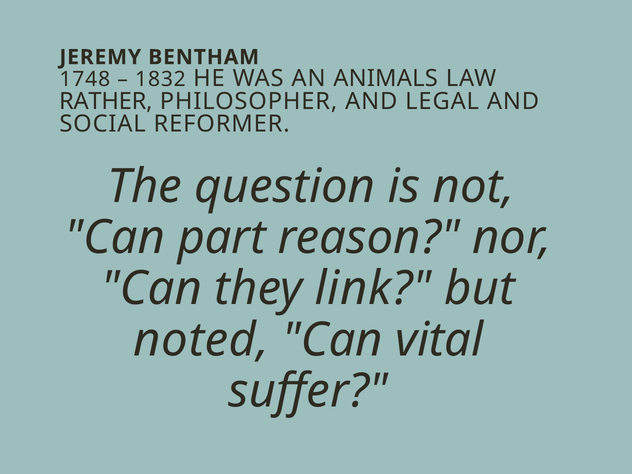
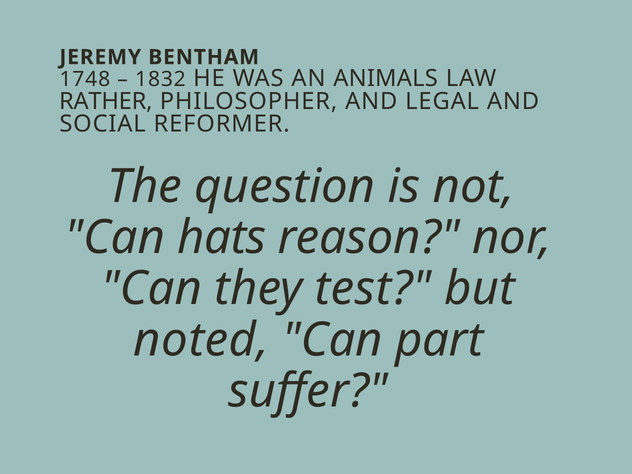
part: part -> hats (222, 238)
link: link -> test (373, 289)
vital: vital -> part (439, 340)
